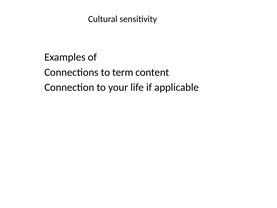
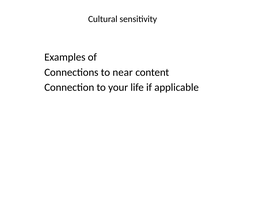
term: term -> near (123, 72)
